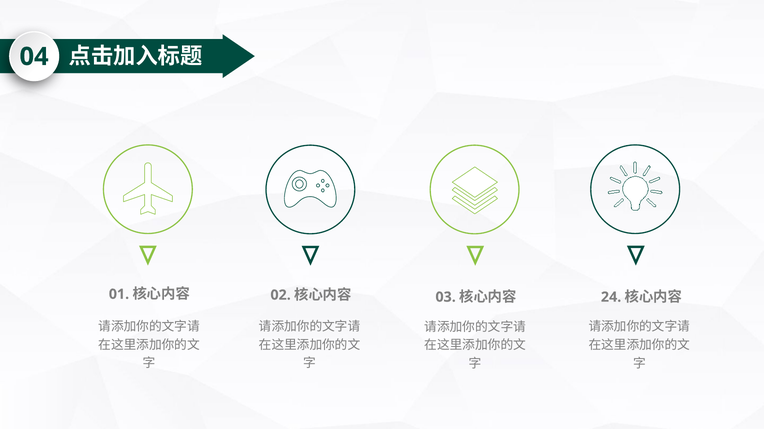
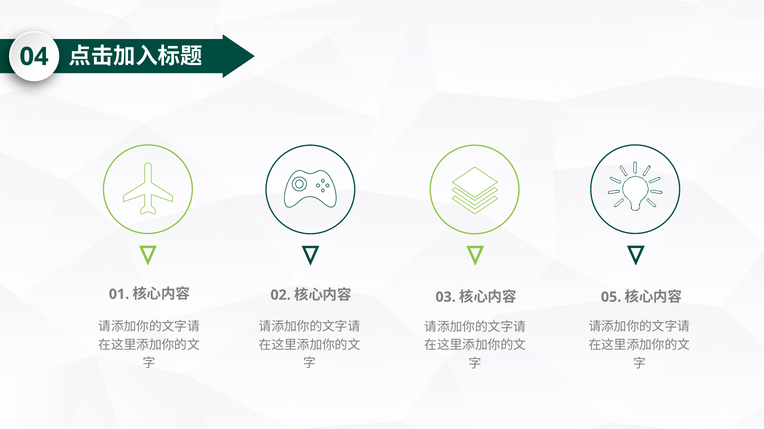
24: 24 -> 05 (611, 298)
